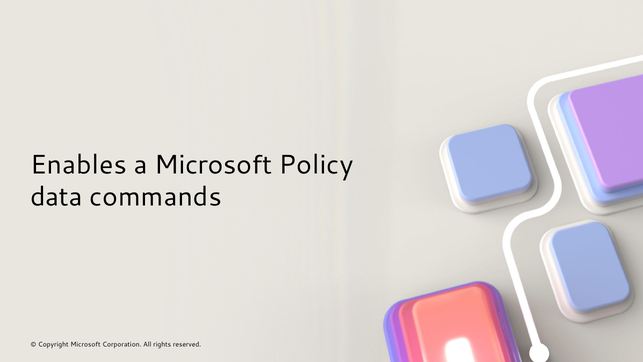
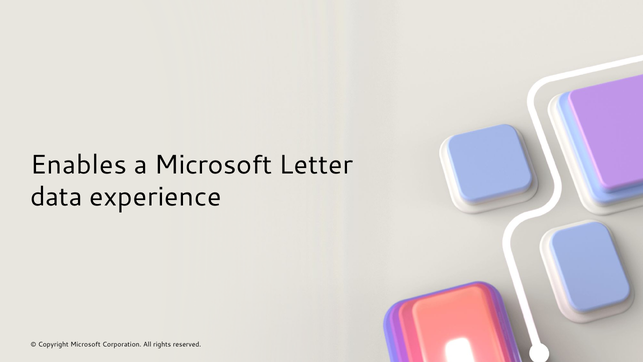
Policy: Policy -> Letter (316, 165)
commands: commands -> experience (156, 197)
